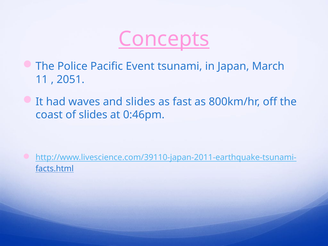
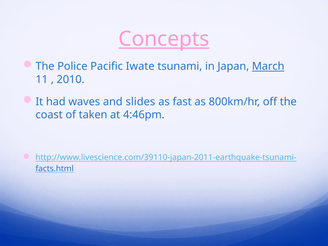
Event: Event -> Iwate (140, 66)
March underline: none -> present (268, 66)
2051: 2051 -> 2010 (71, 79)
of slides: slides -> taken (93, 115)
0:46pm: 0:46pm -> 4:46pm (144, 115)
